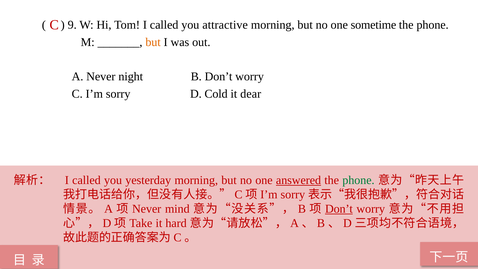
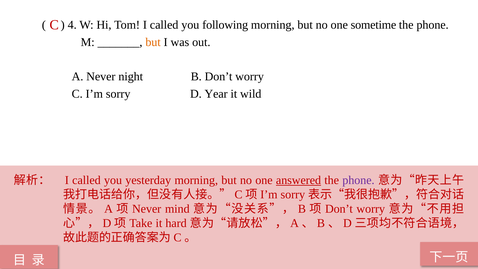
9: 9 -> 4 (72, 25)
attractive: attractive -> following (225, 25)
Cold: Cold -> Year (216, 94)
dear: dear -> wild (251, 94)
phone colour: green -> purple (358, 180)
Don’t underline: present -> none (339, 209)
